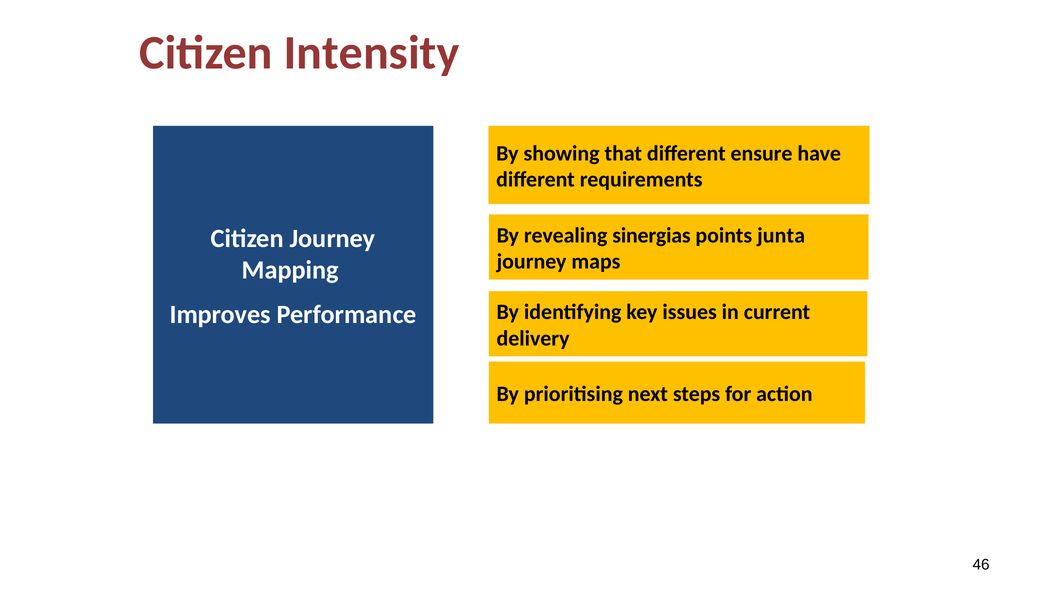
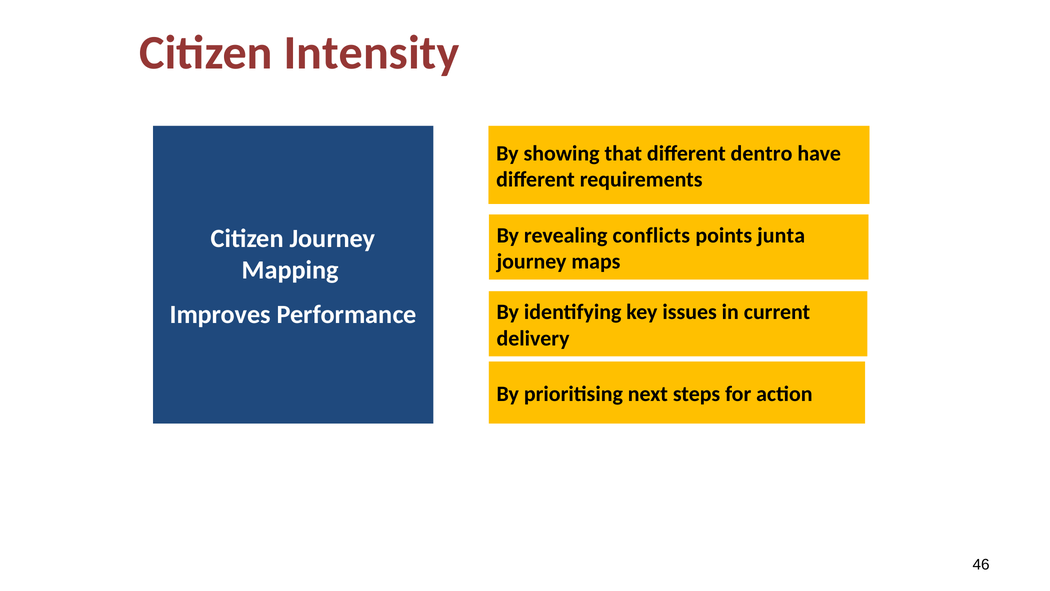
ensure: ensure -> dentro (762, 153)
sinergias: sinergias -> conflicts (651, 235)
